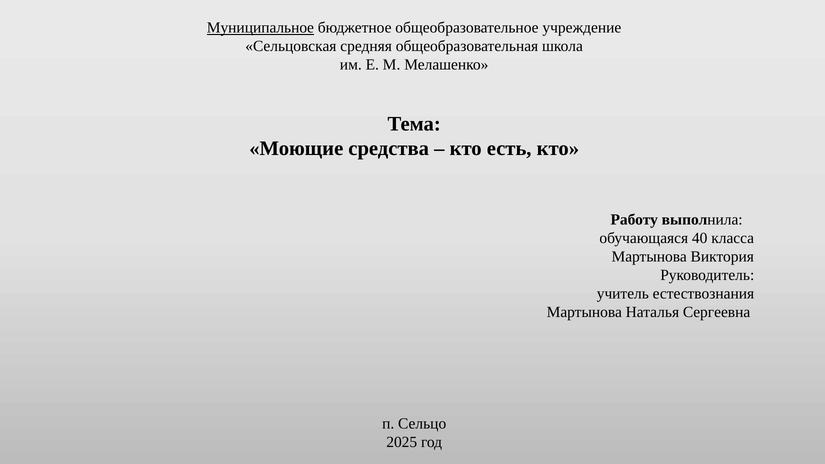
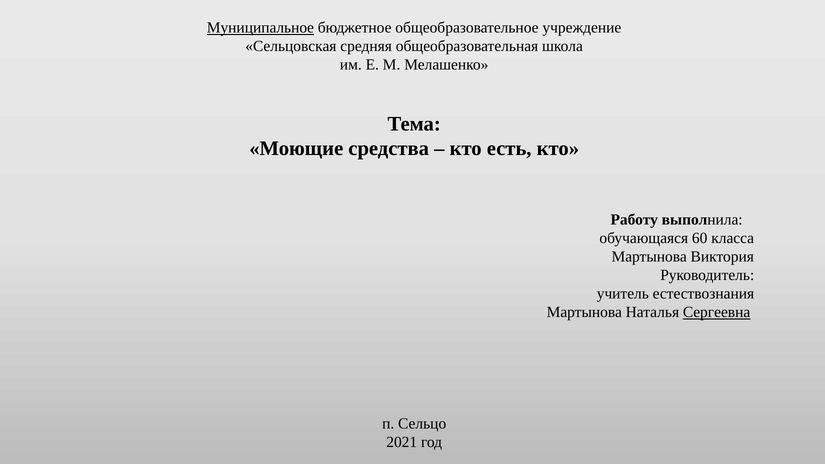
40: 40 -> 60 (700, 238)
Сергеевна underline: none -> present (717, 312)
2025: 2025 -> 2021 (402, 442)
